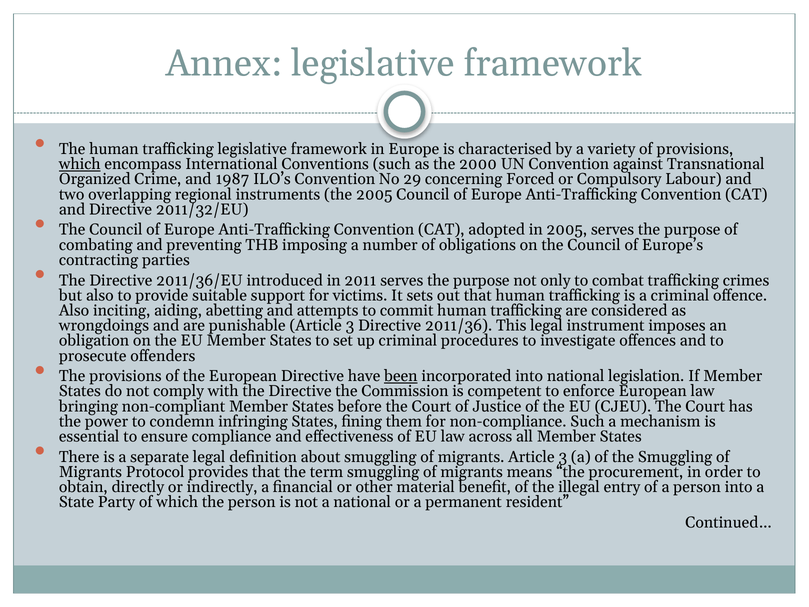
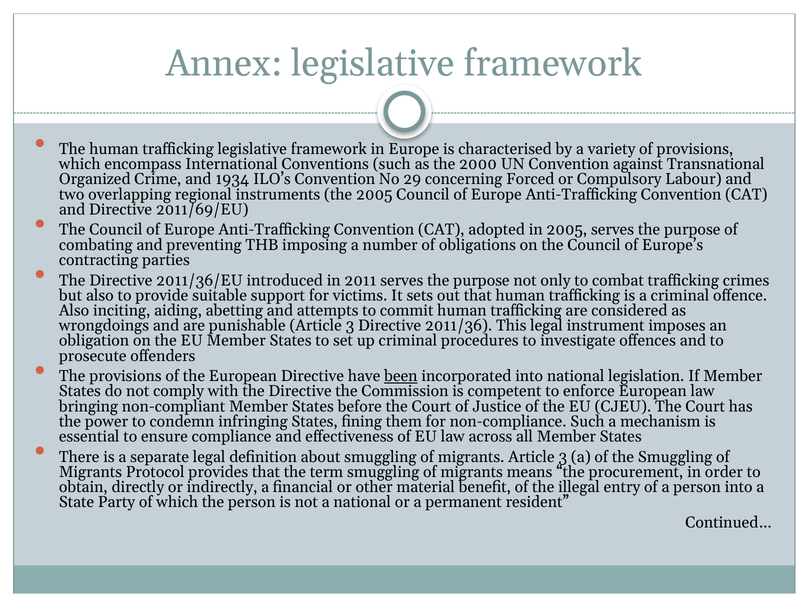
which underline: present -> none (80, 164)
1987: 1987 -> 1934 (232, 179)
2011/32/EU: 2011/32/EU -> 2011/69/EU (202, 209)
